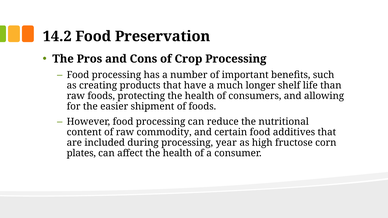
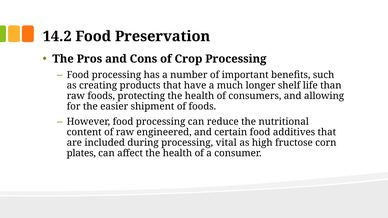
commodity: commodity -> engineered (164, 132)
year: year -> vital (226, 143)
